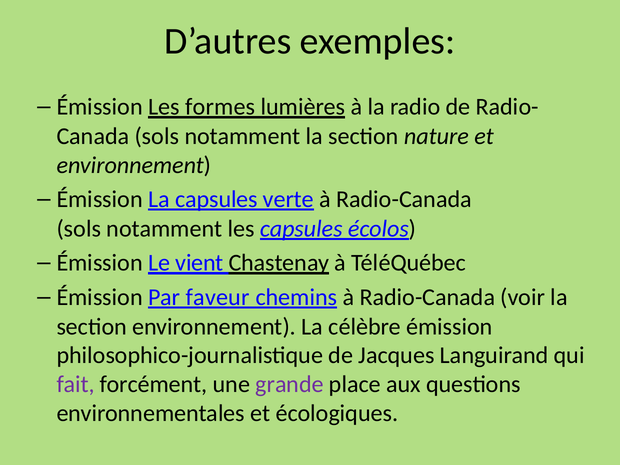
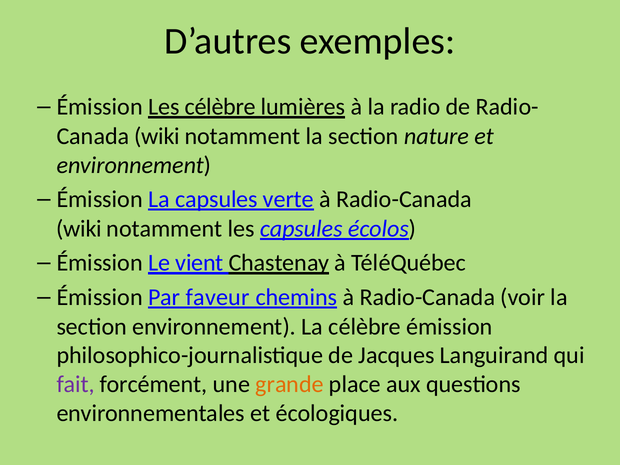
Les formes: formes -> célèbre (220, 107)
sols: sols -> wiki (157, 136)
sols: sols -> wiki (79, 229)
grande colour: purple -> orange (290, 384)
